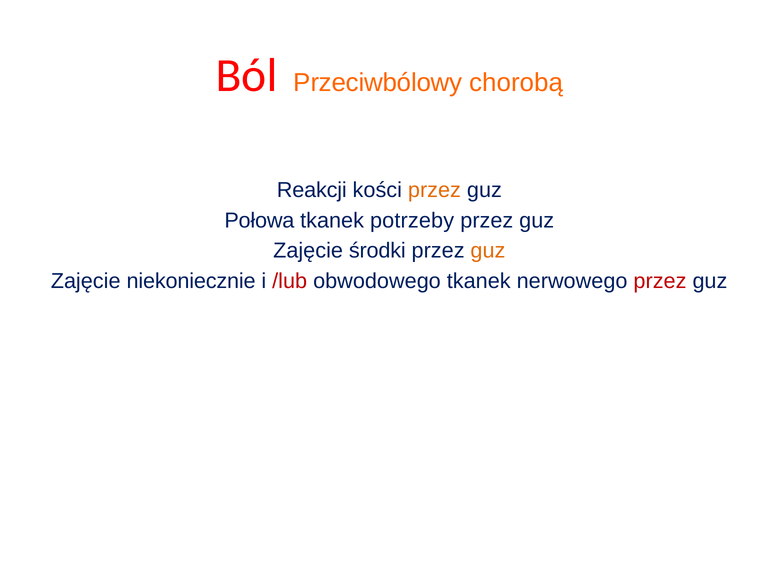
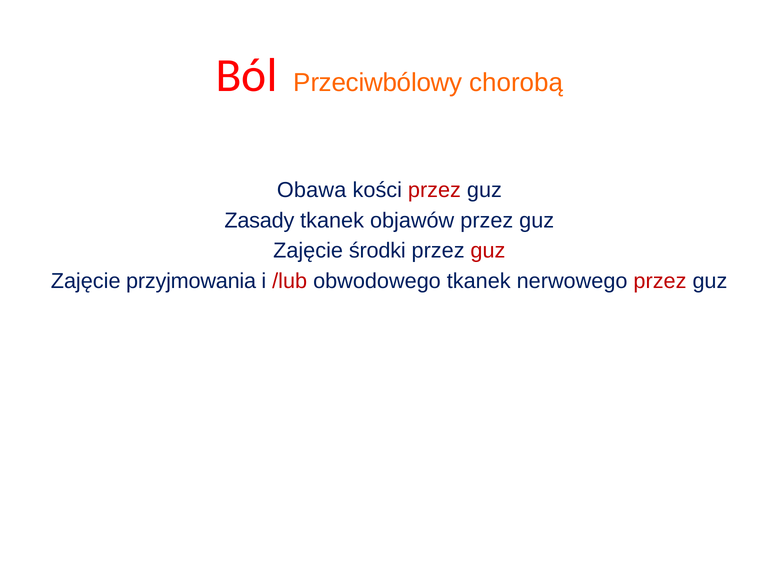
Reakcji: Reakcji -> Obawa (312, 190)
przez colour: orange -> red (434, 190)
Połowa: Połowa -> Zasady (259, 221)
potrzeby: potrzeby -> objawów (412, 221)
guz colour: orange -> red (488, 251)
niekoniecznie: niekoniecznie -> przyjmowania (191, 281)
